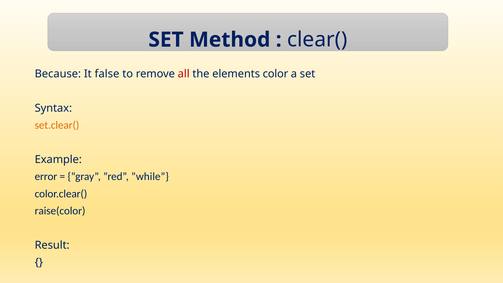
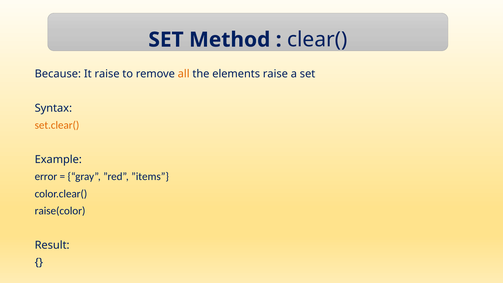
It false: false -> raise (107, 74)
all colour: red -> orange (184, 74)
elements color: color -> raise (275, 74)
”while: ”while -> ”items (150, 177)
